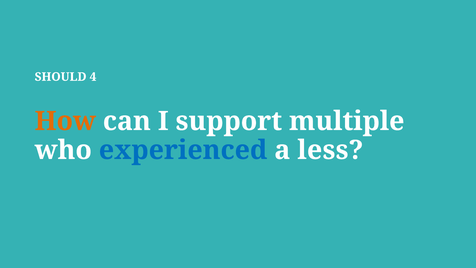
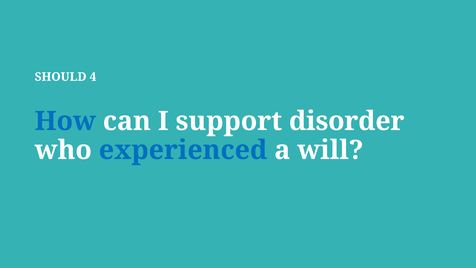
How colour: orange -> blue (65, 121)
multiple: multiple -> disorder (347, 121)
less: less -> will (330, 150)
